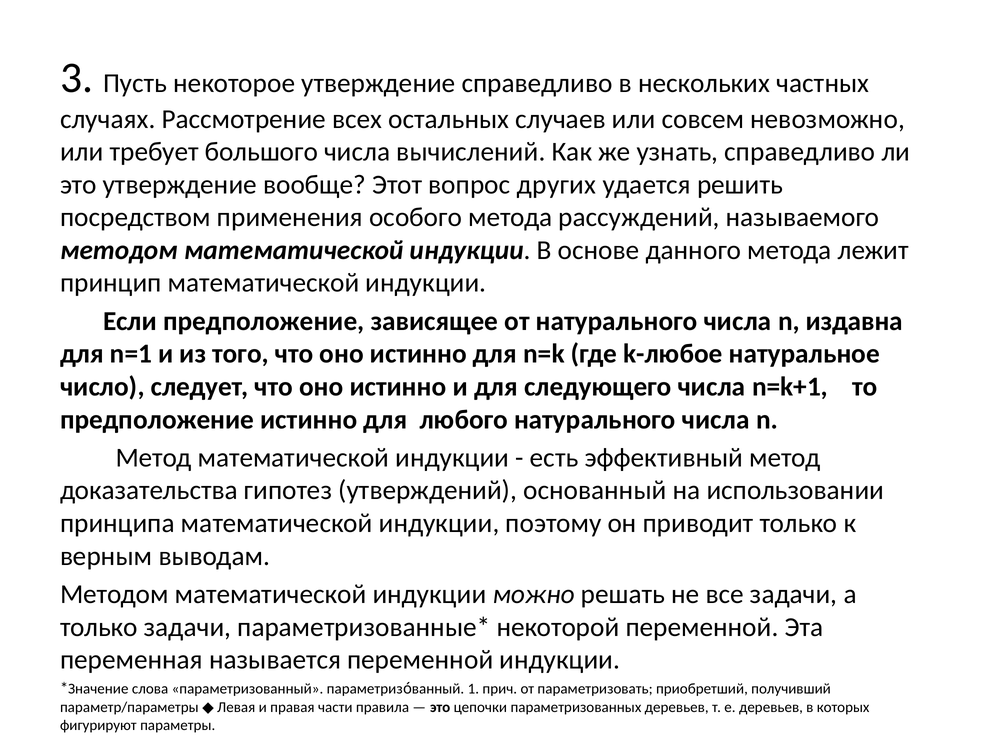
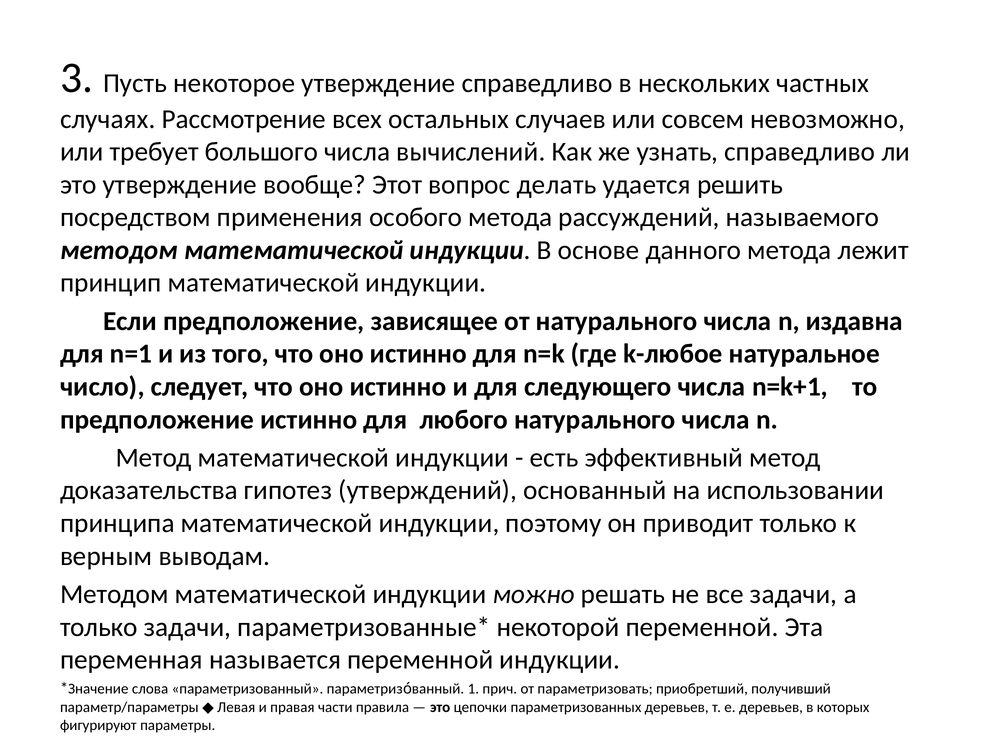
других: других -> делать (557, 185)
